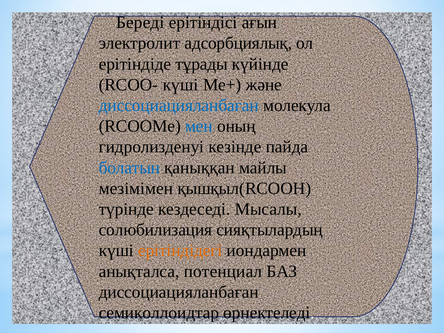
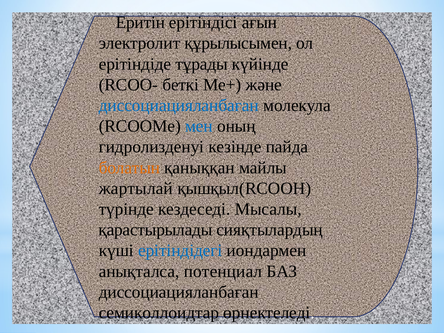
Береді: Береді -> Еритін (140, 23)
адсорбциялық: адсорбциялық -> құрылысымен (238, 43)
RCOO- күші: күші -> беткі (181, 85)
болатын colour: blue -> orange (129, 168)
мезімімен: мезімімен -> жартылай (136, 188)
солюбилизация: солюбилизация -> қарастырылады (155, 230)
ерітіндідегі colour: orange -> blue (180, 251)
